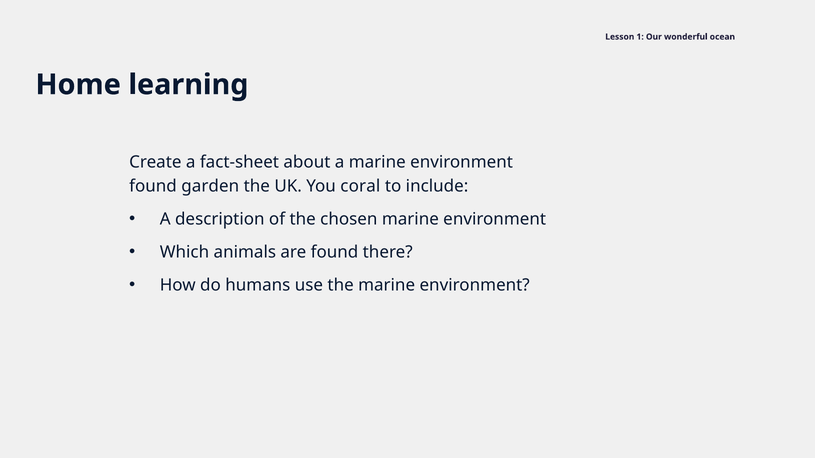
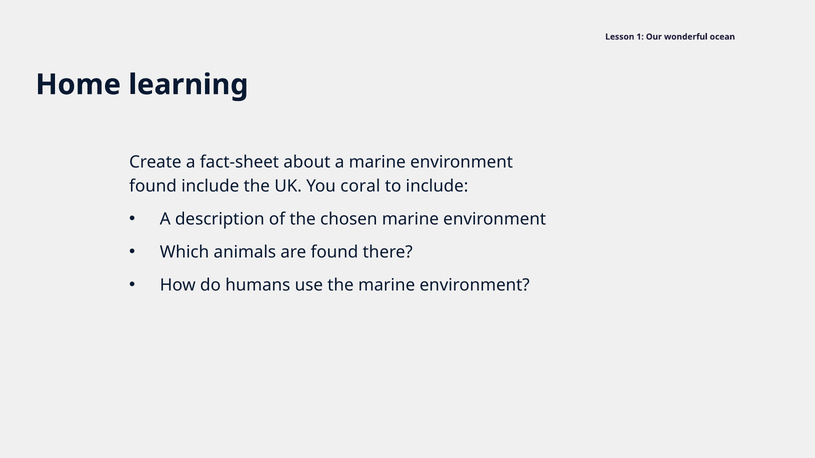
found garden: garden -> include (210, 187)
